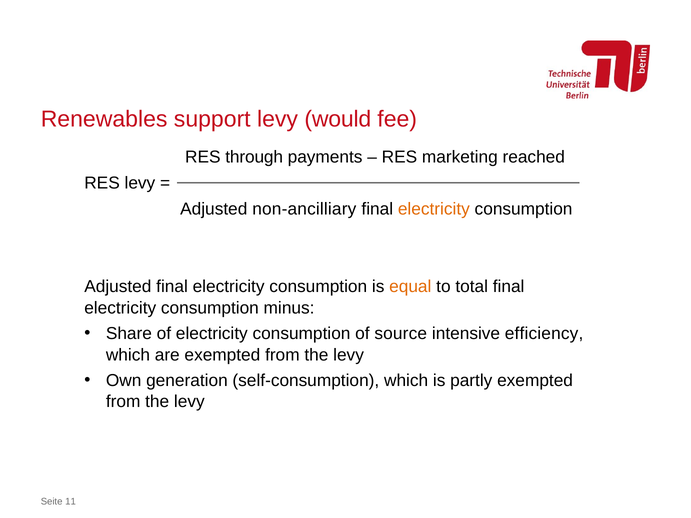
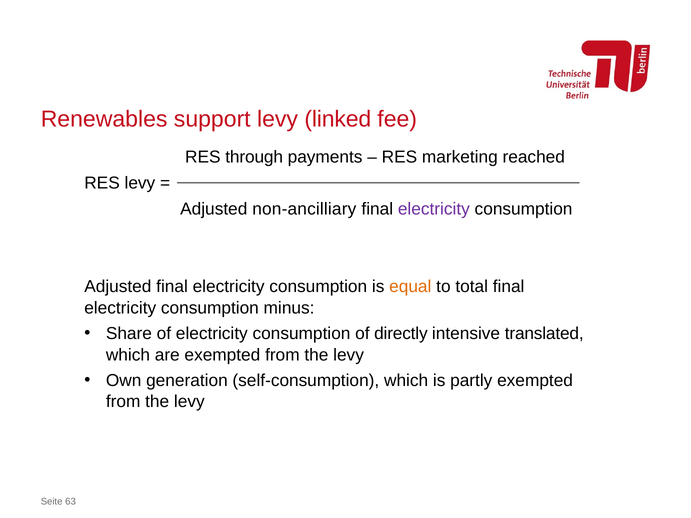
would: would -> linked (338, 119)
electricity colour: orange -> purple (434, 209)
source: source -> directly (401, 334)
efficiency: efficiency -> translated (544, 334)
11: 11 -> 63 (71, 502)
